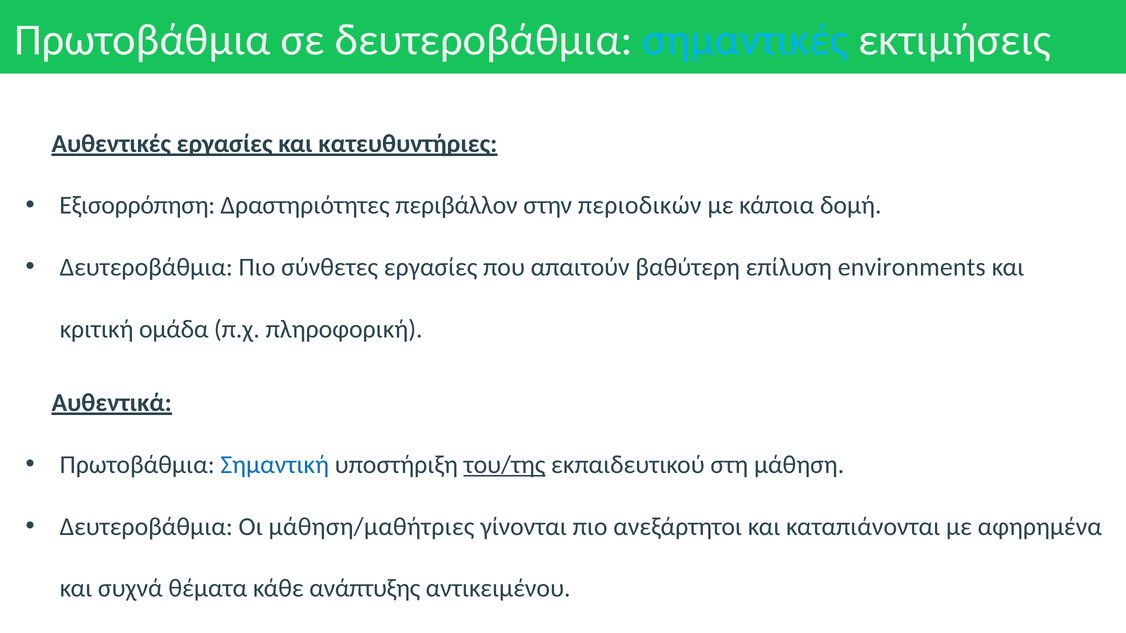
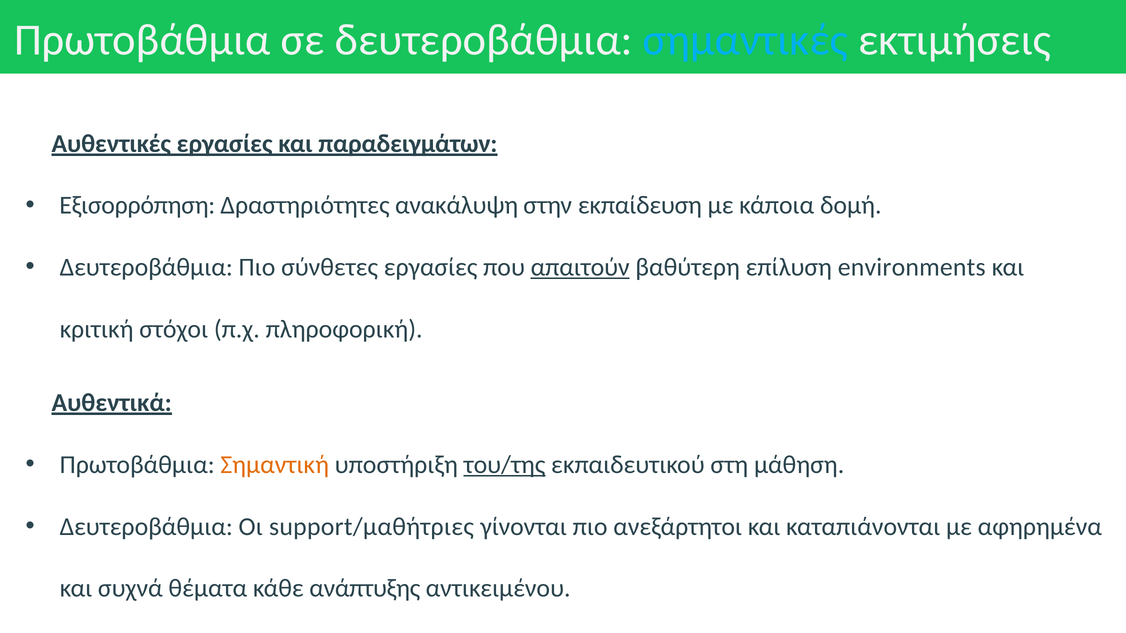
κατευθυντήριες: κατευθυντήριες -> παραδειγμάτων (408, 144)
περιβάλλον: περιβάλλον -> ανακάλυψη (457, 206)
περιοδικών: περιοδικών -> εκπαίδευση (640, 206)
απαιτούν underline: none -> present (580, 268)
ομάδα: ομάδα -> στόχοι (174, 329)
Σημαντική colour: blue -> orange (275, 465)
μάθηση/μαθήτριες: μάθηση/μαθήτριες -> support/μαθήτριες (371, 527)
